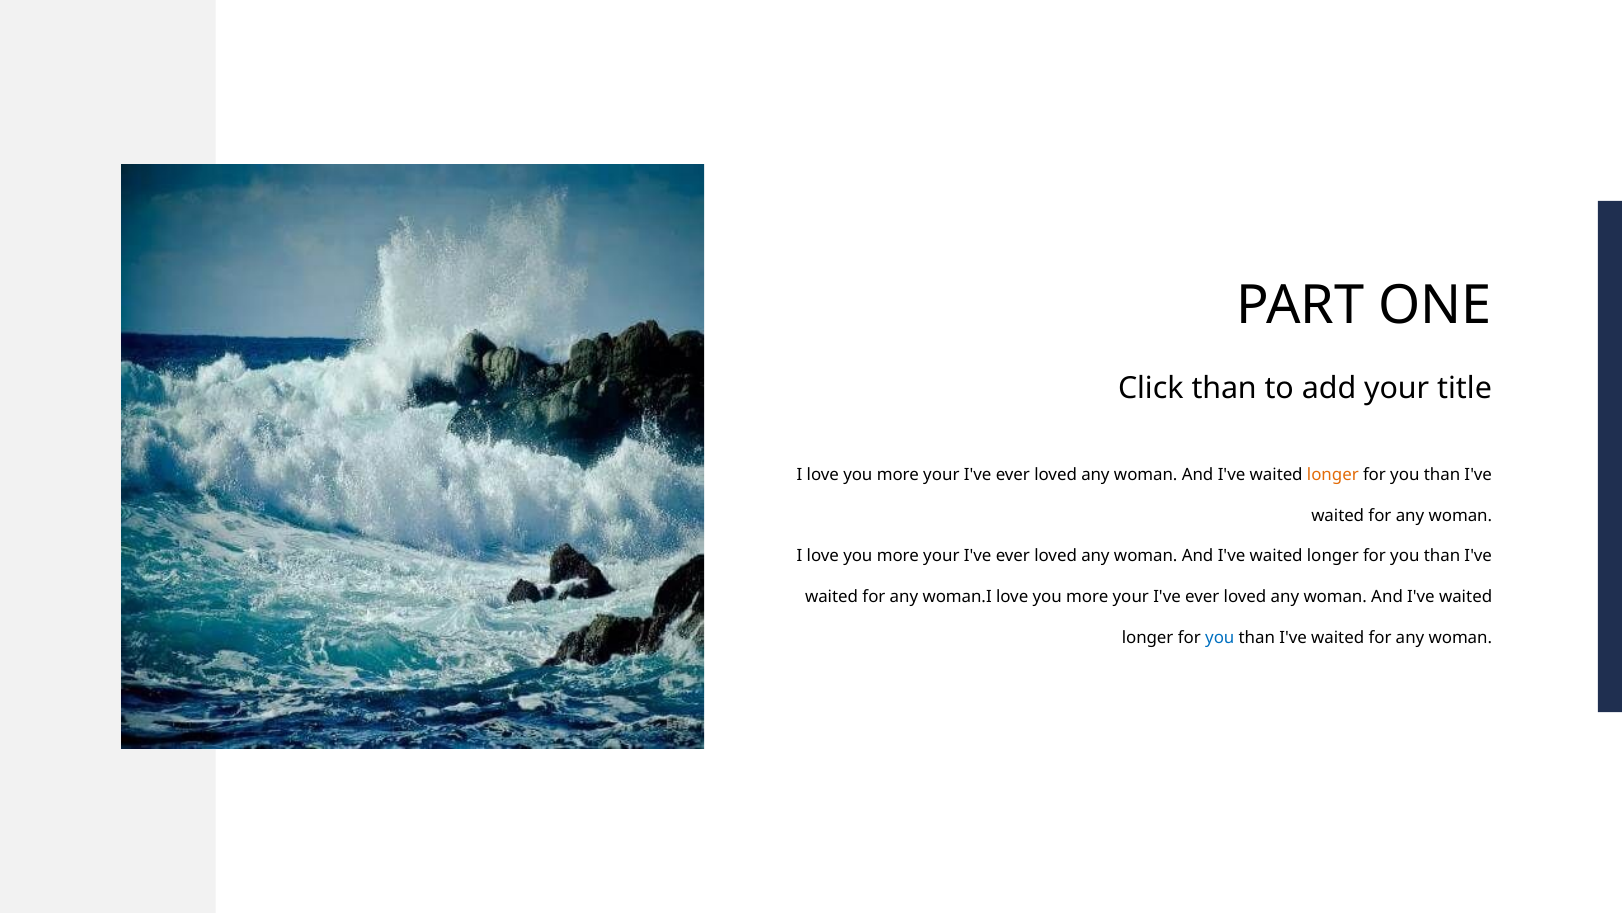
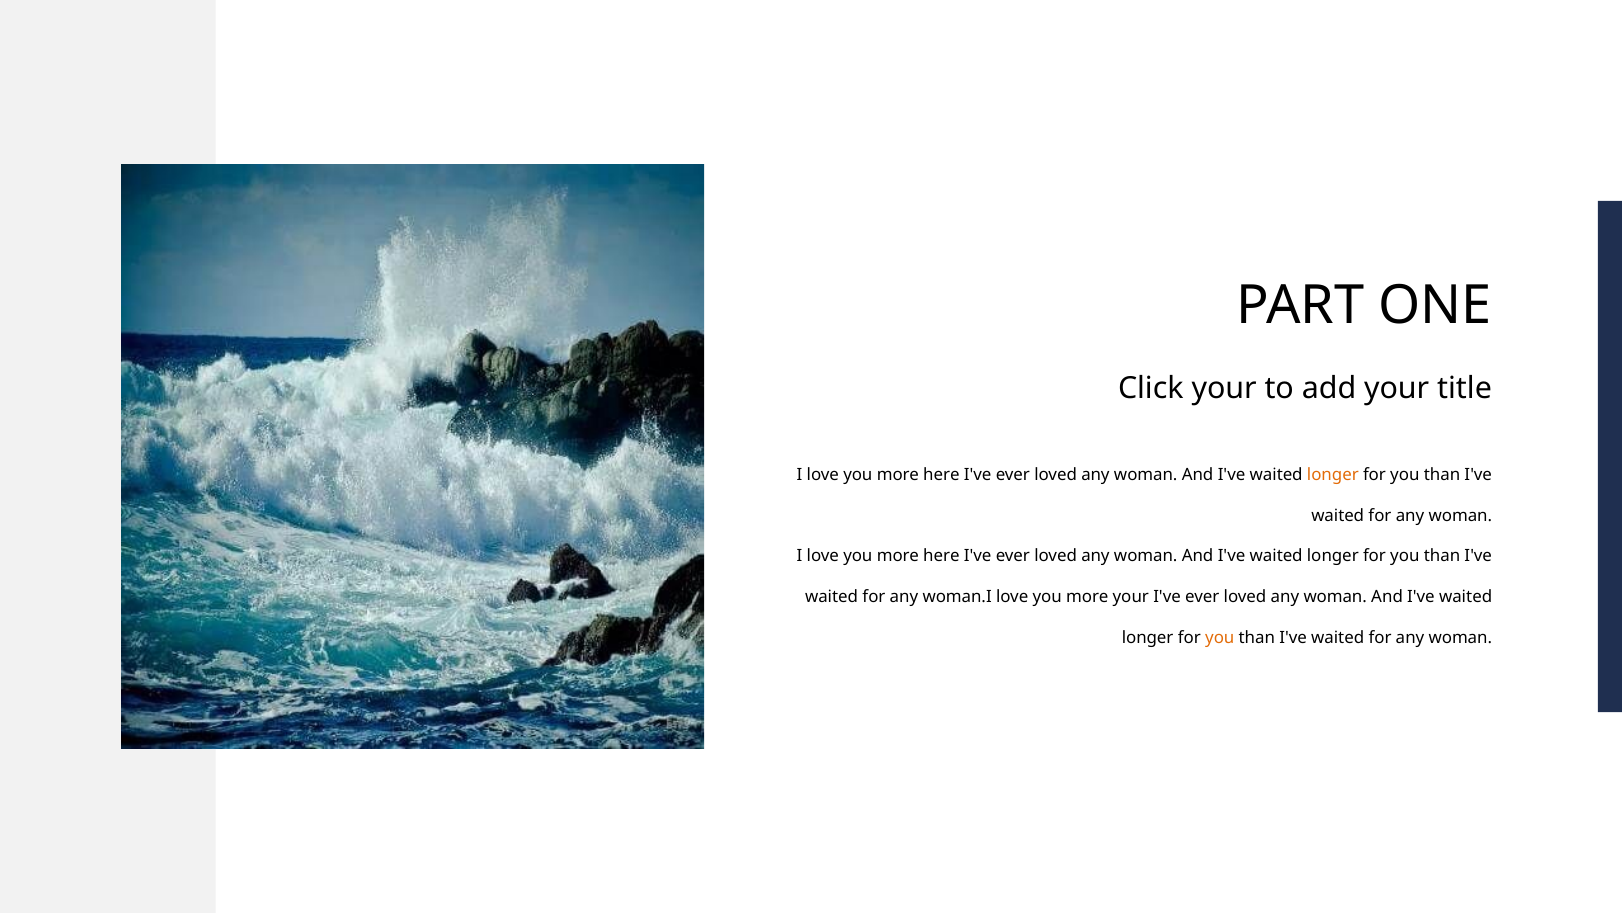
Click than: than -> your (1224, 388)
your: your -> here (941, 475)
your: your -> here (941, 556)
you colour: blue -> orange (1220, 637)
